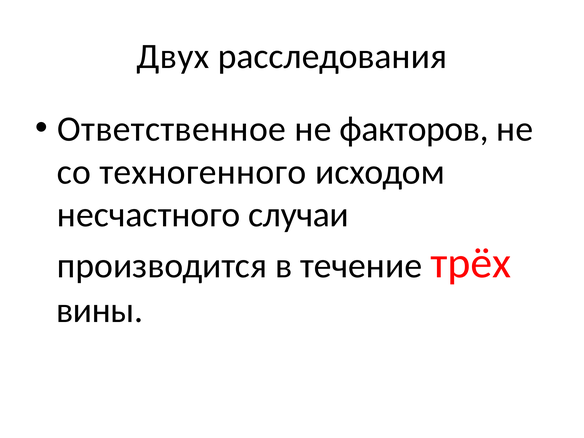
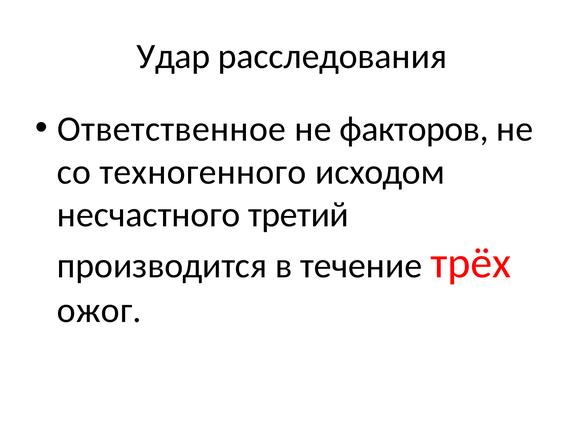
Двух: Двух -> Удар (173, 57)
случаи: случаи -> третий (298, 215)
вины: вины -> ожог (99, 310)
